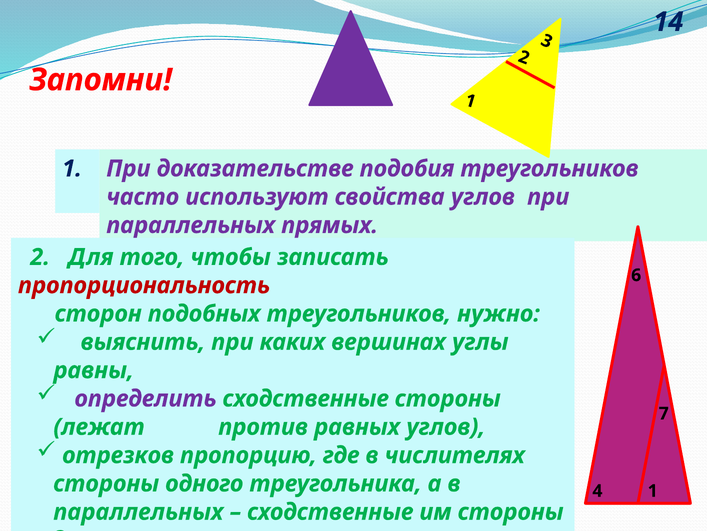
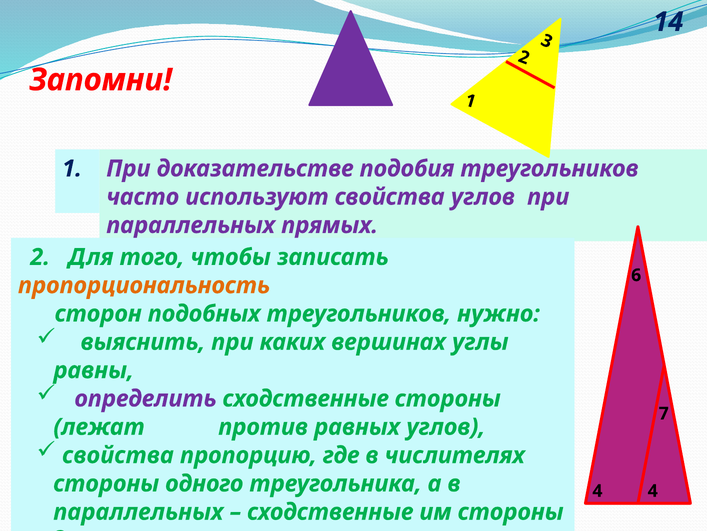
пропорциональность colour: red -> orange (144, 285)
отрезков: отрезков -> свойства (118, 455)
4 1: 1 -> 4 (653, 490)
